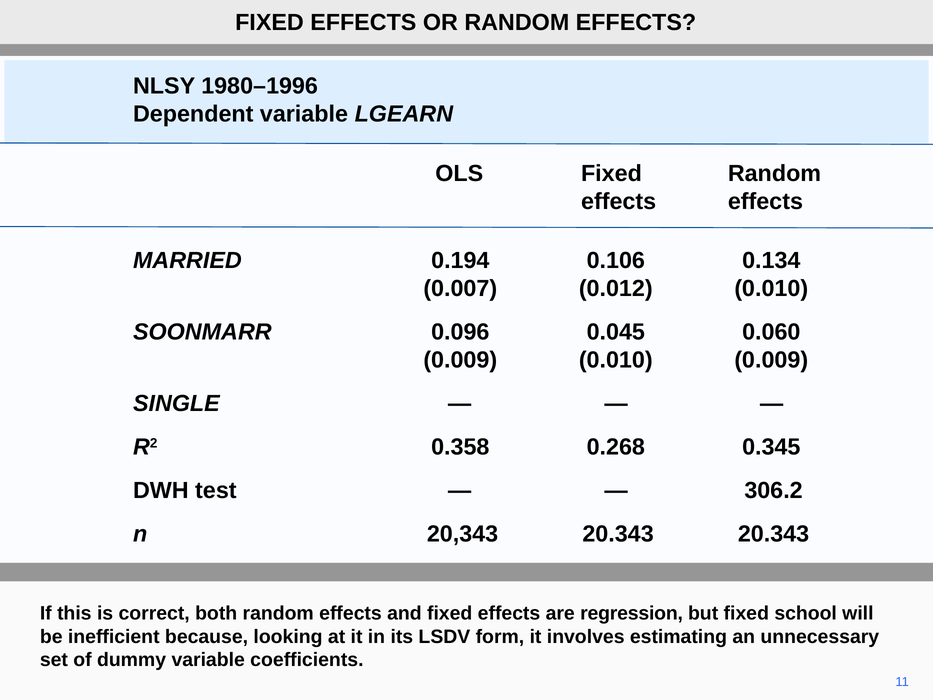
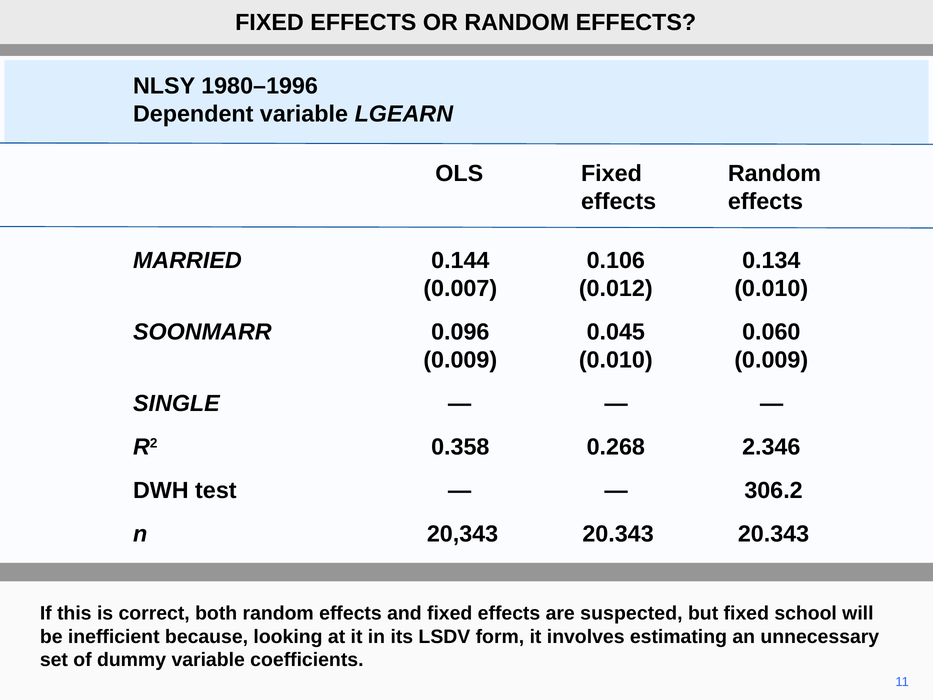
0.194: 0.194 -> 0.144 (460, 260)
0.345: 0.345 -> 2.346 (771, 447)
regression: regression -> suspected (631, 613)
